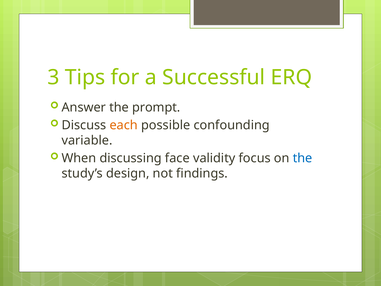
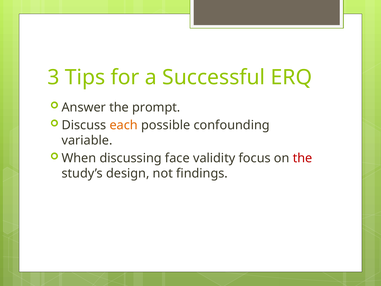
the colour: blue -> red (303, 158)
